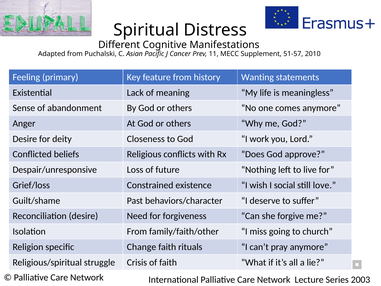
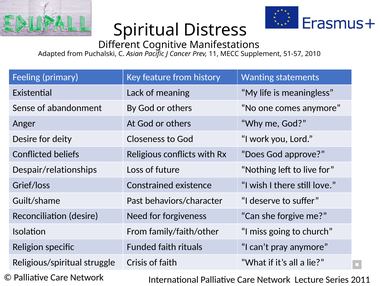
Despair/unresponsive: Despair/unresponsive -> Despair/relationships (55, 170)
social: social -> there (285, 185)
Change: Change -> Funded (142, 247)
2003: 2003 -> 2011 (361, 280)
